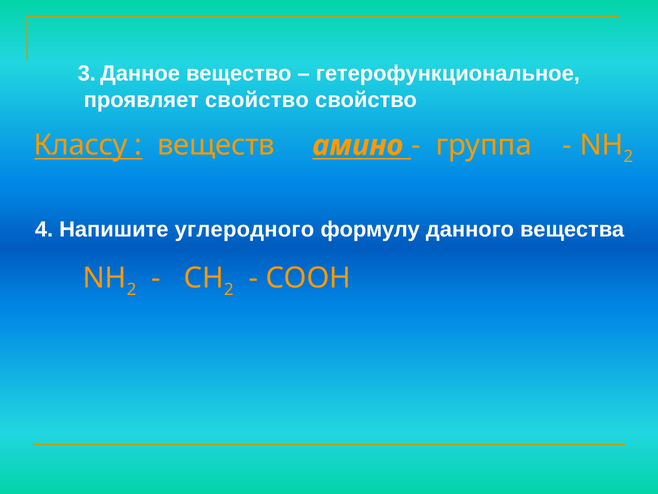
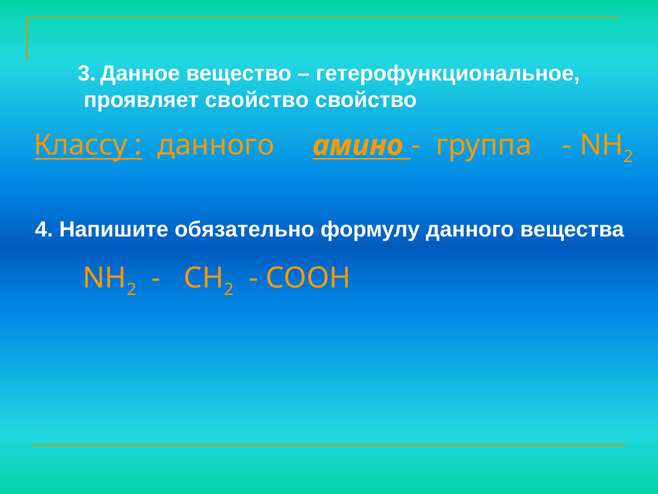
веществ: веществ -> данного (216, 145)
углеродного: углеродного -> обязательно (245, 229)
